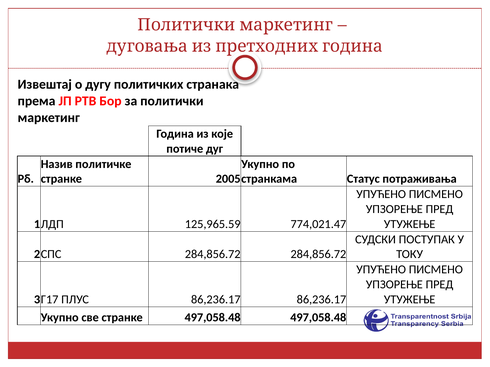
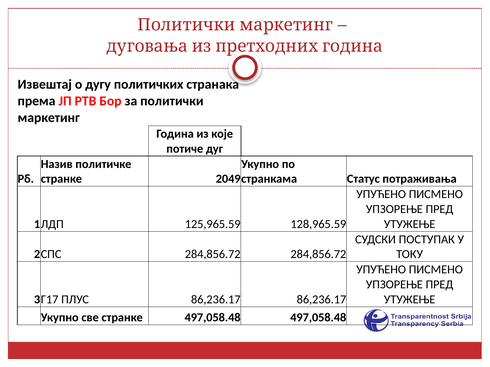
2005: 2005 -> 2049 (228, 179)
774,021.47: 774,021.47 -> 128,965.59 (318, 224)
